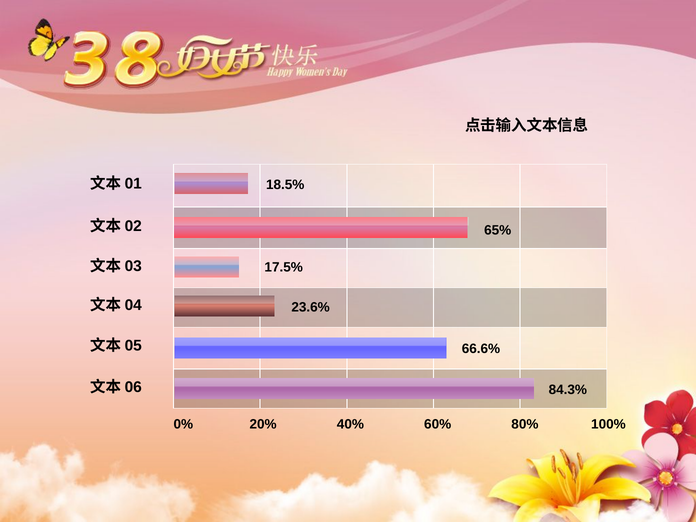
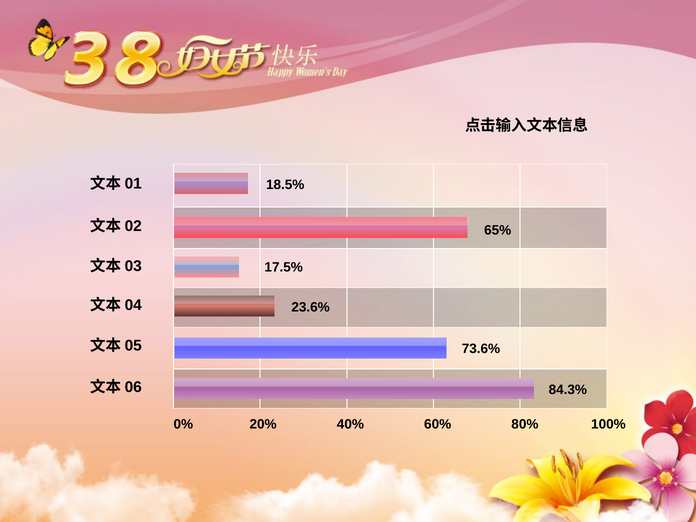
66.6%: 66.6% -> 73.6% (481, 349)
